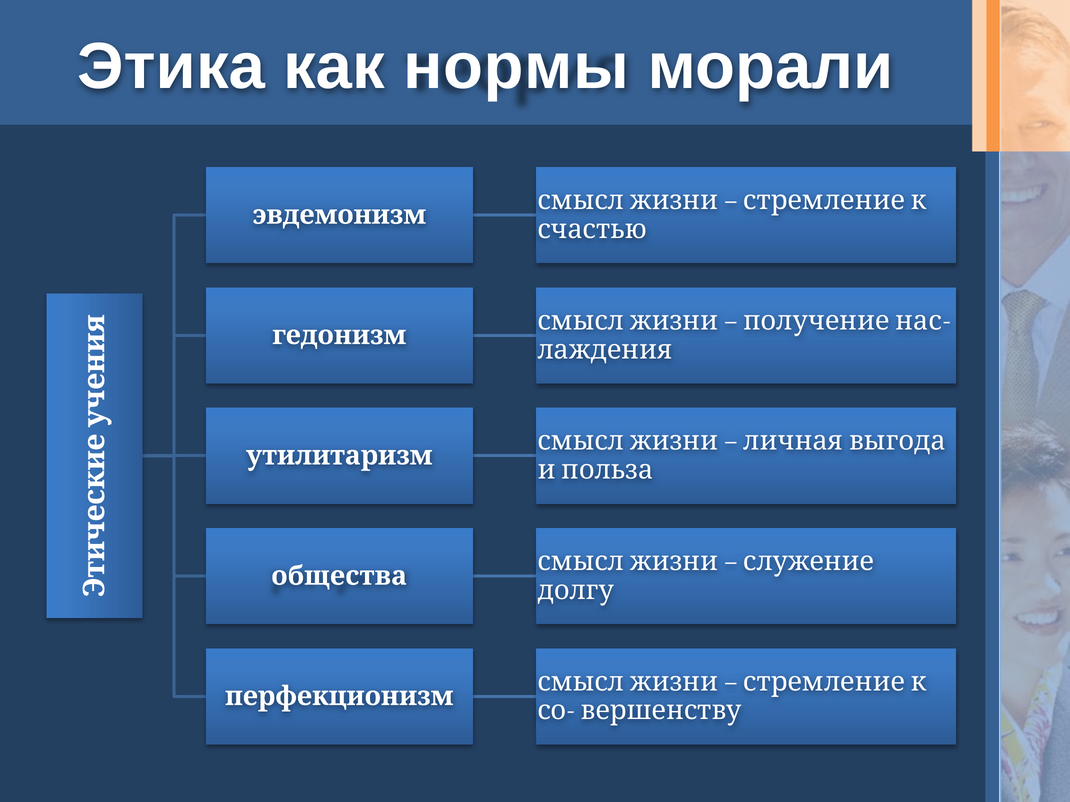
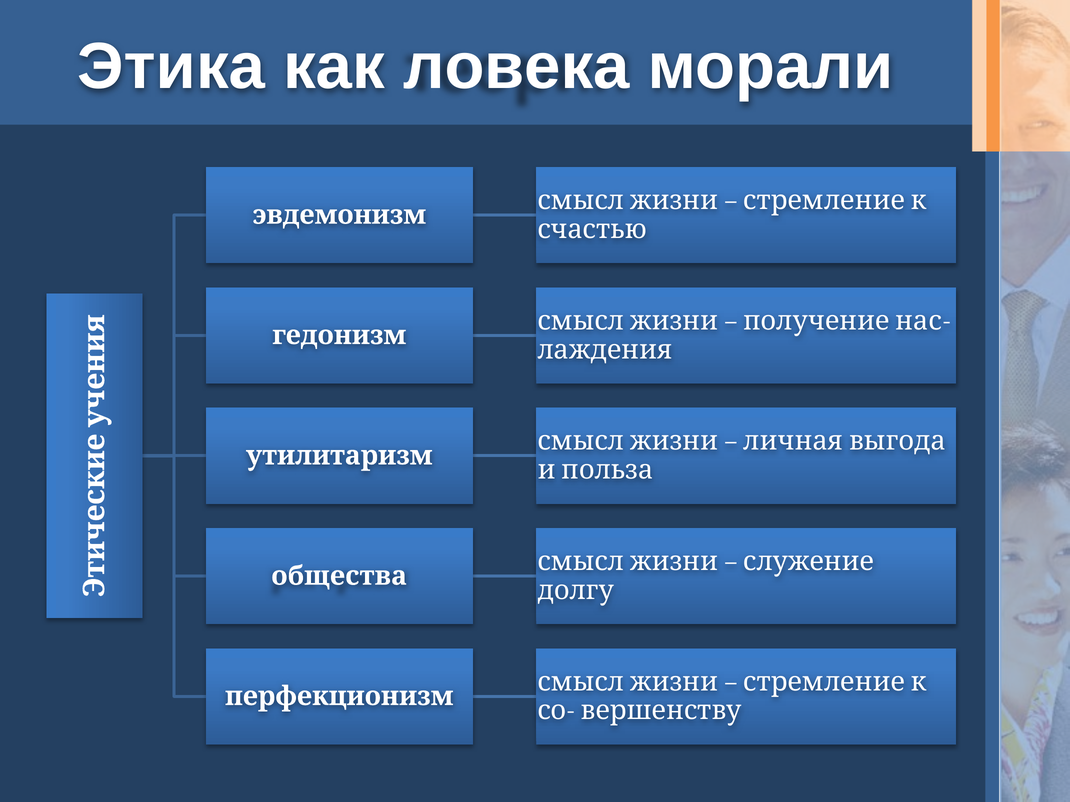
нормы: нормы -> ловека (516, 67)
